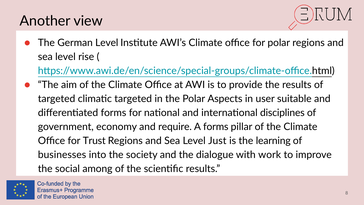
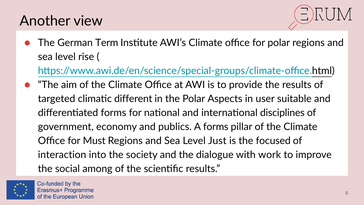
German Level: Level -> Term (107, 43)
climatic targeted: targeted -> different (133, 99)
require: require -> publics (175, 127)
Trust: Trust -> Must (94, 141)
learning: learning -> focused (273, 141)
businesses: businesses -> interaction (62, 155)
